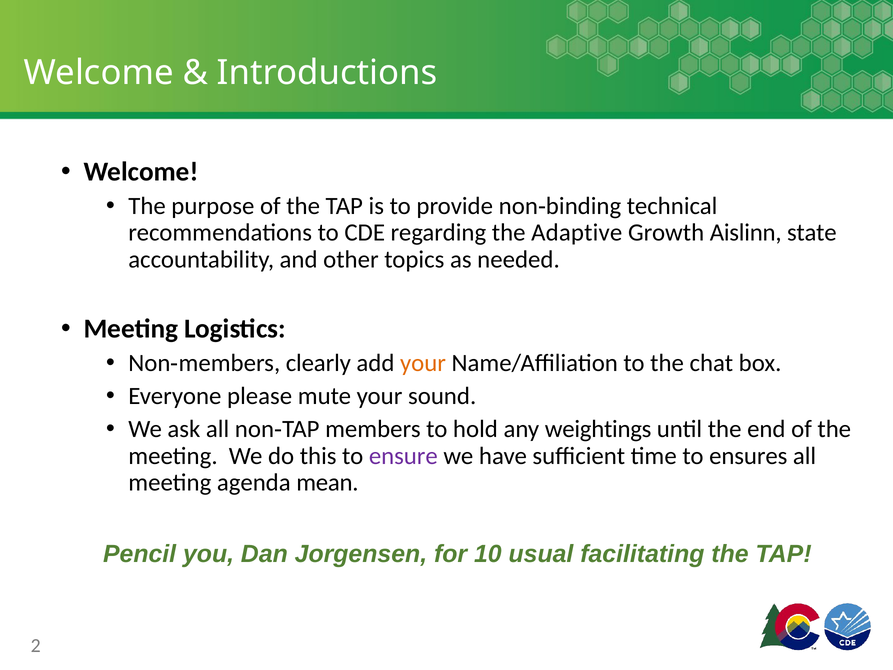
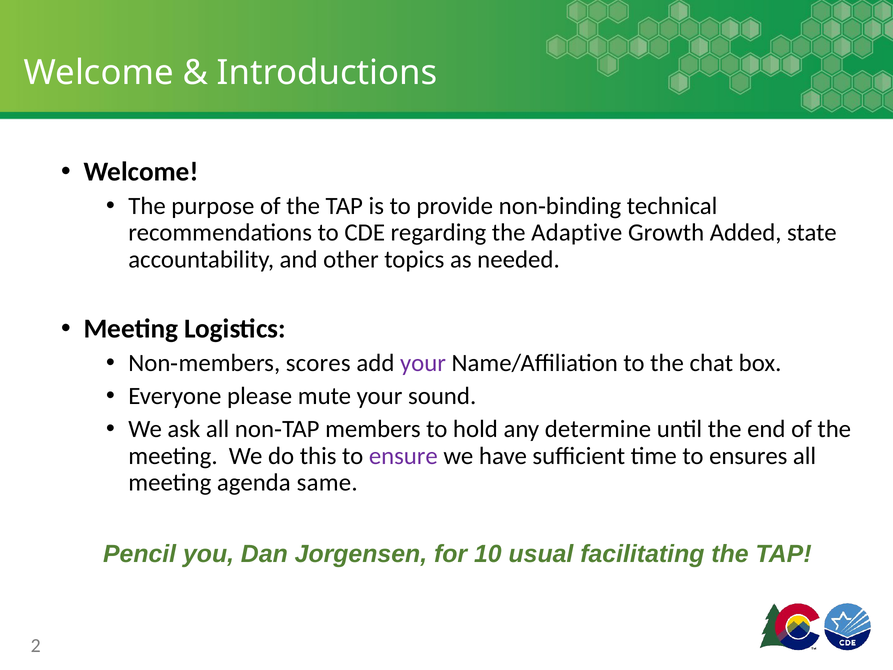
Aislinn: Aislinn -> Added (746, 233)
clearly: clearly -> scores (318, 363)
your colour: orange -> purple (423, 363)
weightings: weightings -> determine (598, 429)
mean: mean -> same (327, 482)
